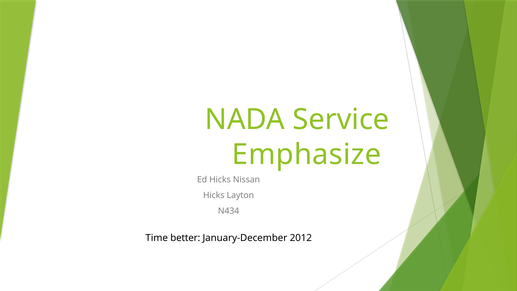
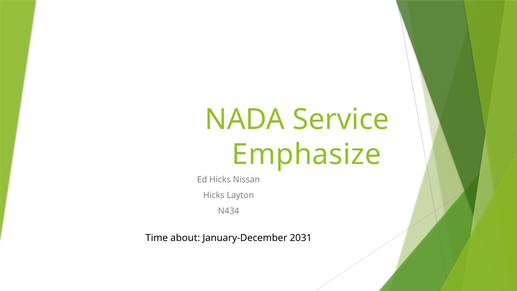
better: better -> about (185, 238)
2012: 2012 -> 2031 (301, 238)
